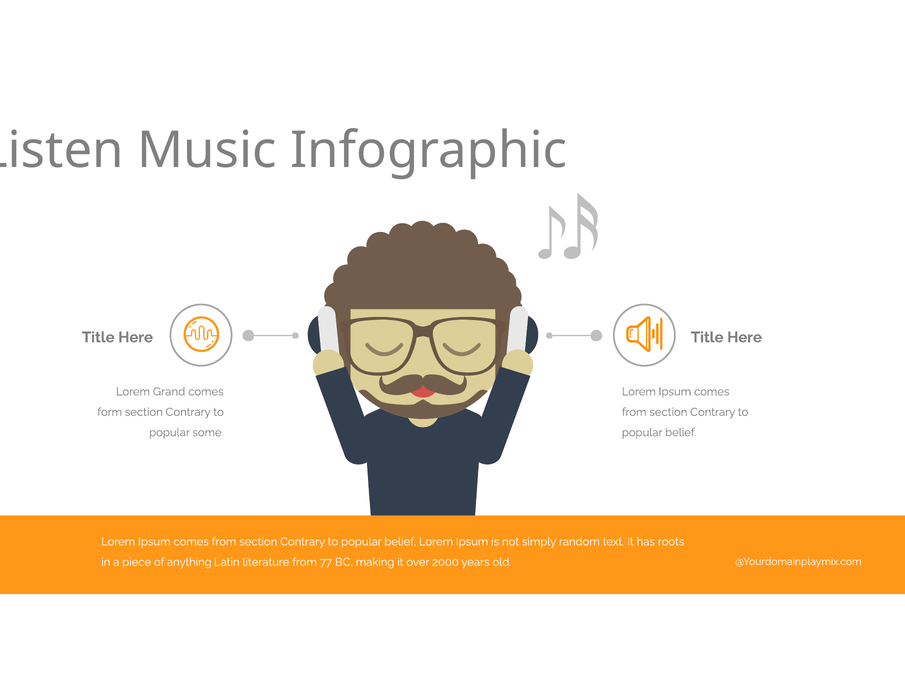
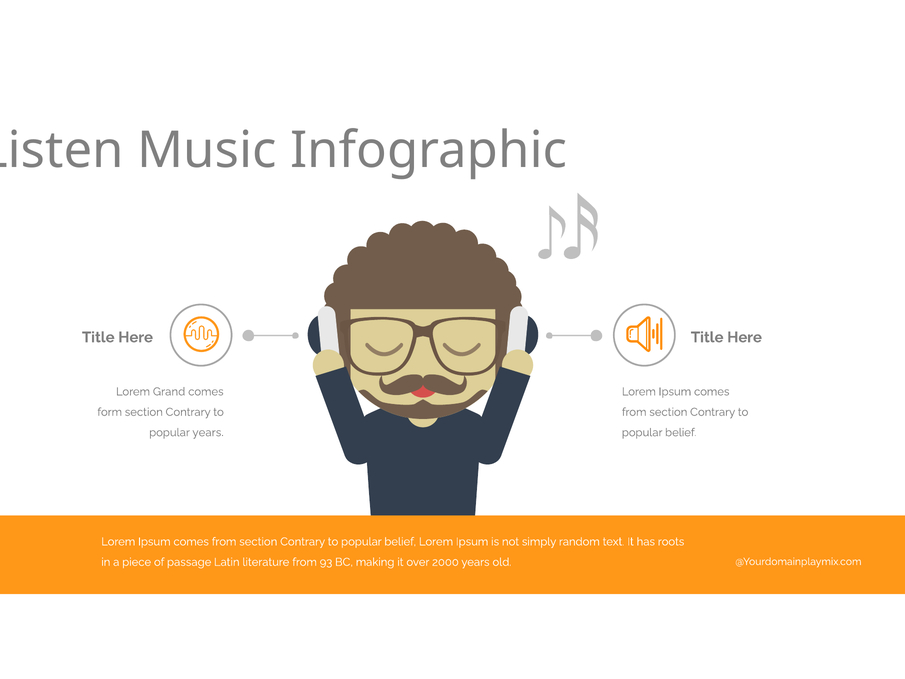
popular some: some -> years (208, 432)
anything: anything -> passage (189, 562)
77: 77 -> 93 (326, 562)
